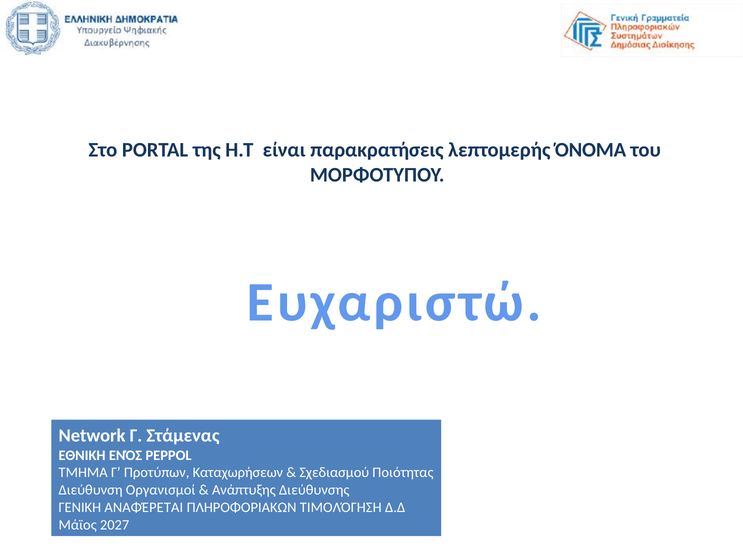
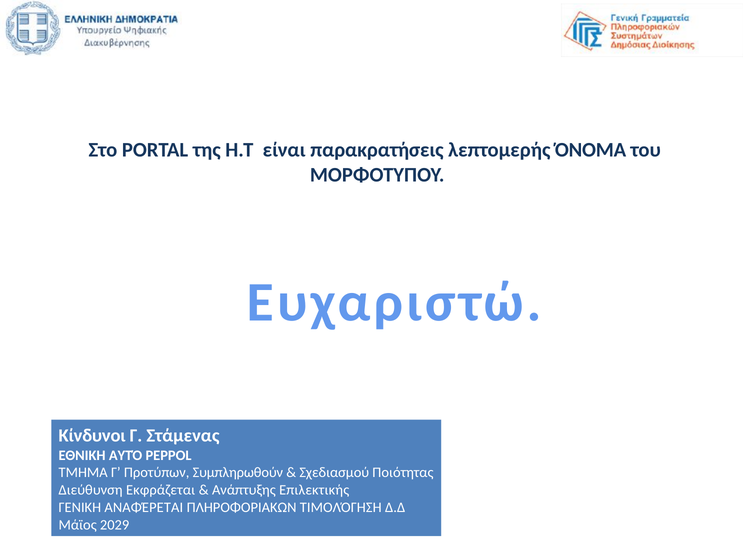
Network: Network -> Κίνδυνοι (92, 435)
ΕΝΌΣ: ΕΝΌΣ -> ΑΥΤΌ (126, 455)
Καταχωρήσεων: Καταχωρήσεων -> Συμπληρωθούν (238, 472)
Οργανισμοί: Οργανισμοί -> Εκφράζεται (161, 489)
Διεύθυνσης: Διεύθυνσης -> Επιλεκτικής (314, 489)
2027: 2027 -> 2029 (115, 524)
